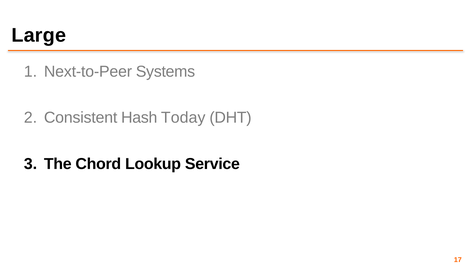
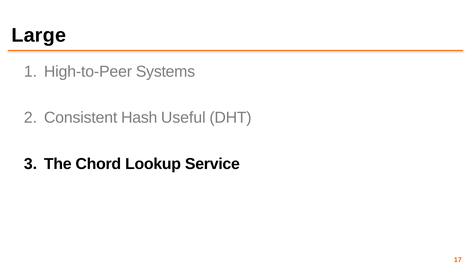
Next-to-Peer: Next-to-Peer -> High-to-Peer (88, 72)
Today: Today -> Useful (183, 118)
